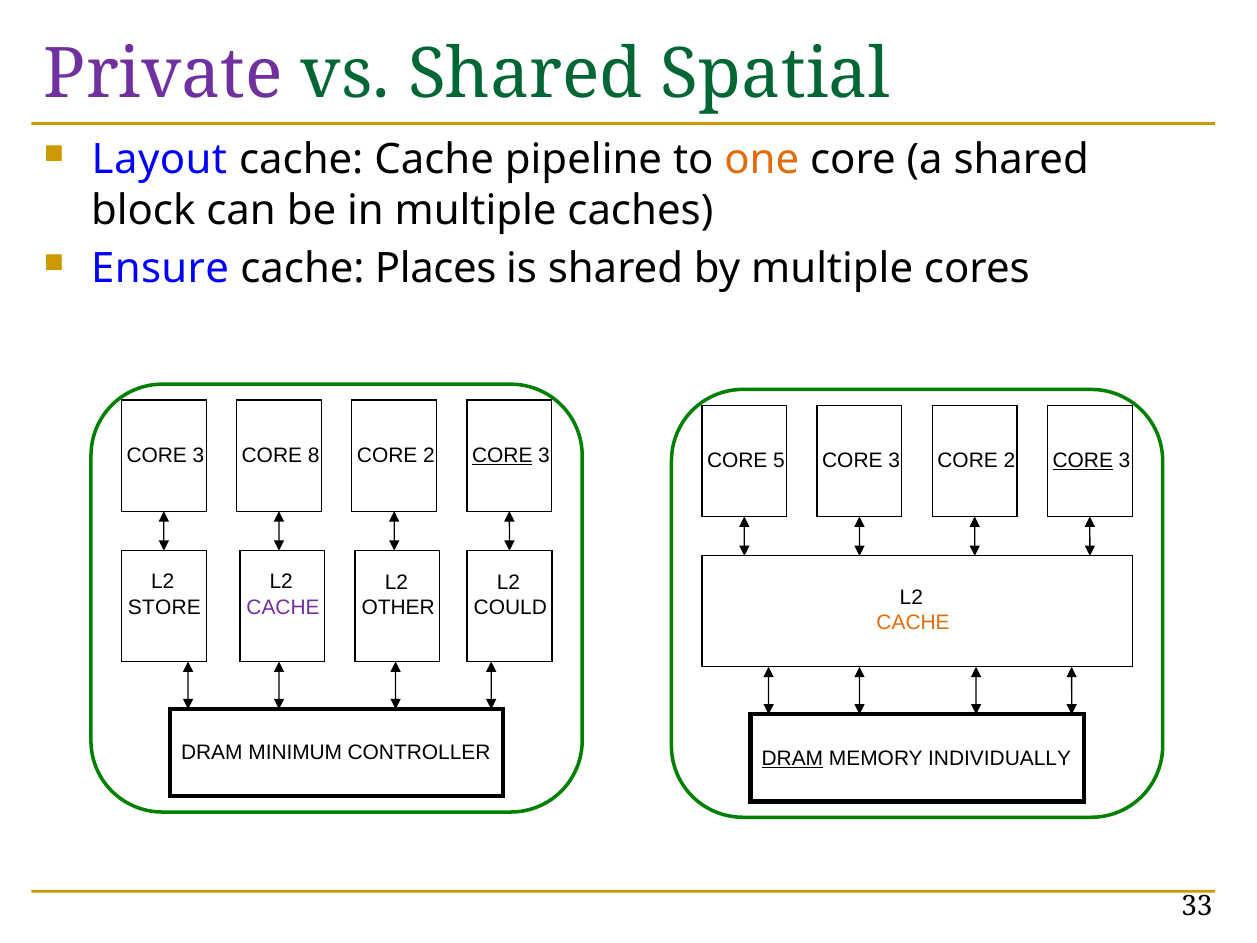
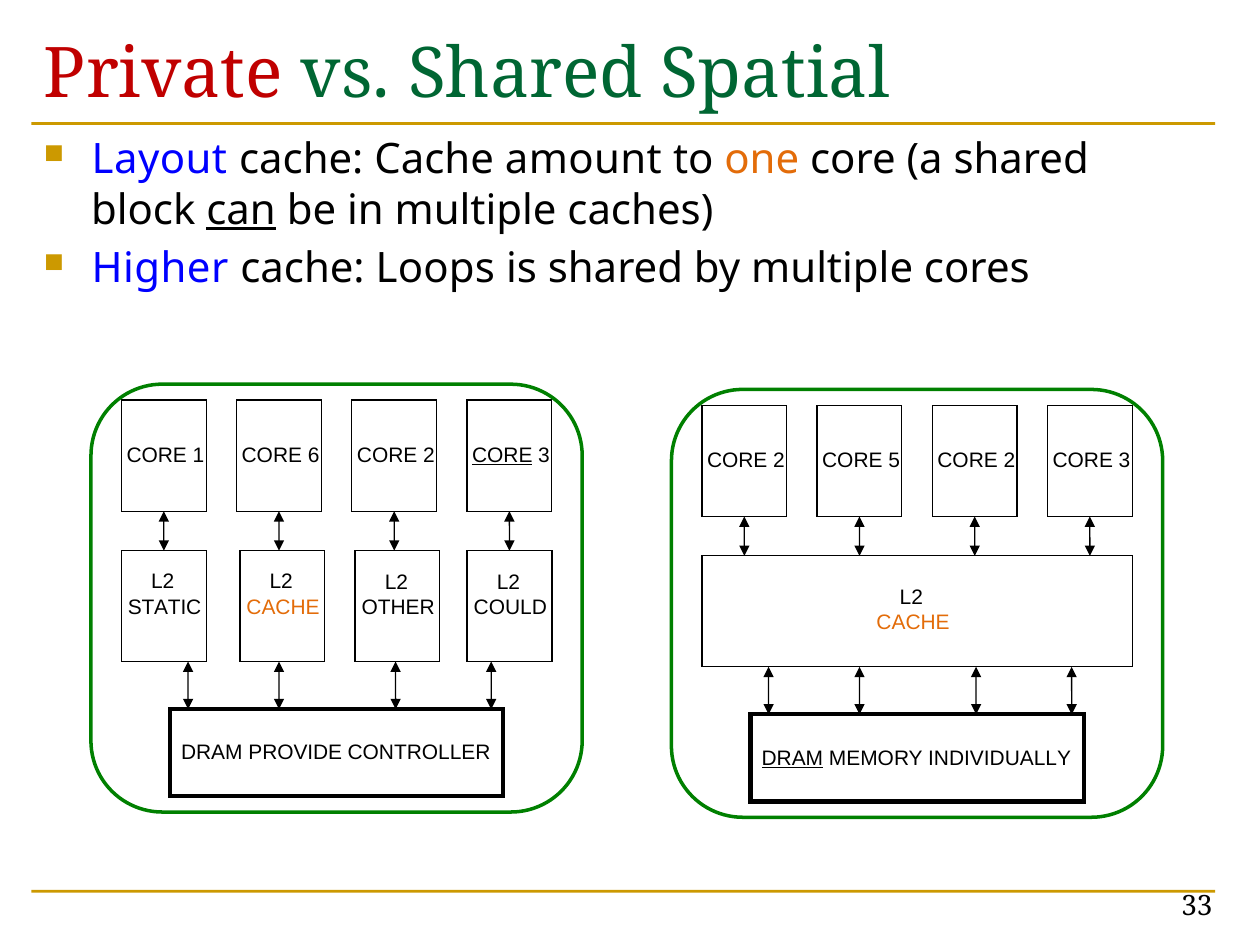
Private colour: purple -> red (163, 74)
pipeline: pipeline -> amount (583, 160)
can underline: none -> present (241, 210)
Ensure: Ensure -> Higher (160, 269)
Places: Places -> Loops (435, 269)
3: 3 -> 1 (198, 455)
8: 8 -> 6 (314, 455)
5: 5 -> 2 (779, 460)
3: 3 -> 5 (894, 460)
CORE underline: present -> none (1083, 460)
STORE: STORE -> STATIC (165, 607)
CACHE colour: purple -> orange (283, 607)
MINIMUM: MINIMUM -> PROVIDE (295, 753)
